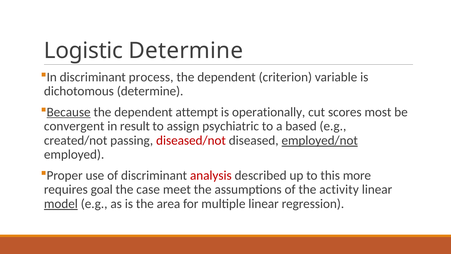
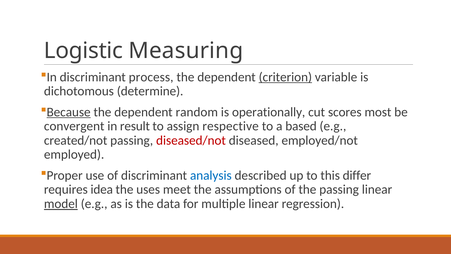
Logistic Determine: Determine -> Measuring (186, 51)
criterion underline: none -> present (285, 77)
attempt: attempt -> random (197, 112)
psychiatric: psychiatric -> respective (231, 126)
employed/not underline: present -> none (320, 140)
analysis colour: red -> blue (211, 175)
more: more -> differ (357, 175)
goal: goal -> idea (102, 189)
case: case -> uses (148, 189)
the activity: activity -> passing (339, 189)
area: area -> data (169, 204)
